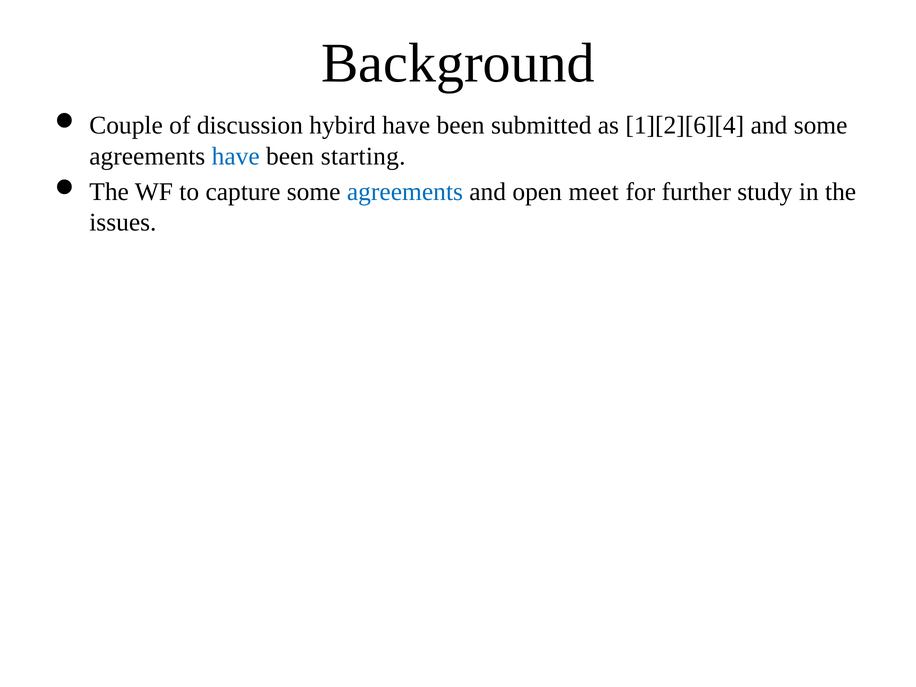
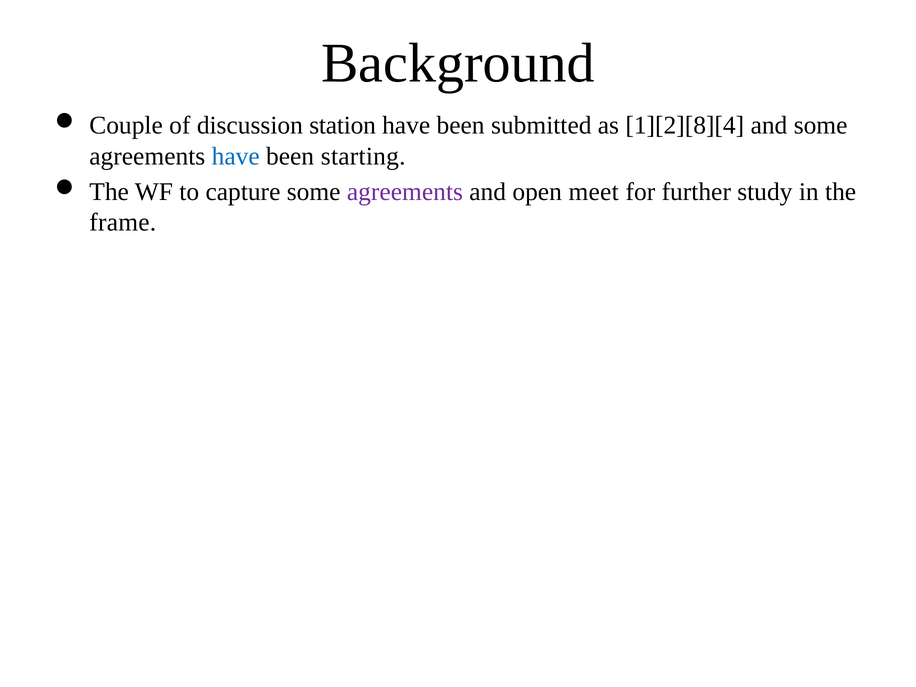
hybird: hybird -> station (343, 126)
1][2][6][4: 1][2][6][4 -> 1][2][8][4 (685, 126)
agreements colour: blue -> purple (405, 192)
issues: issues -> frame (123, 222)
